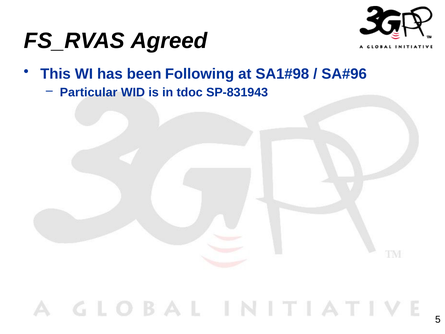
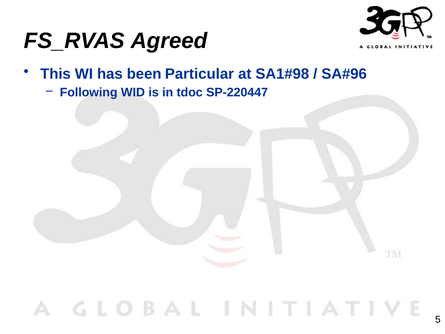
Following: Following -> Particular (199, 74)
Particular: Particular -> Following (89, 92)
SP-831943: SP-831943 -> SP-220447 (237, 92)
